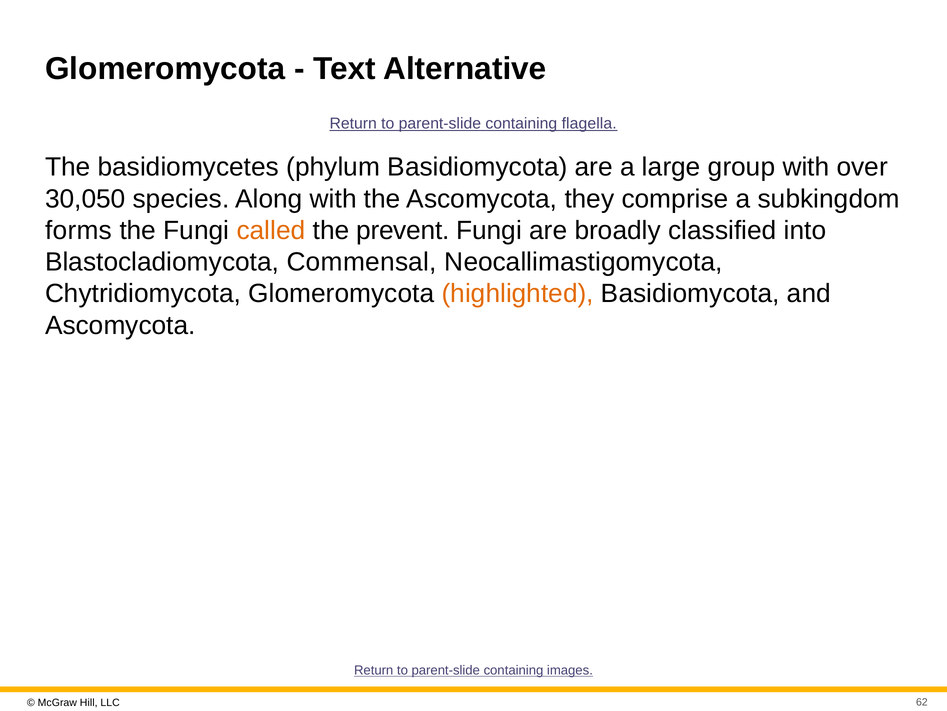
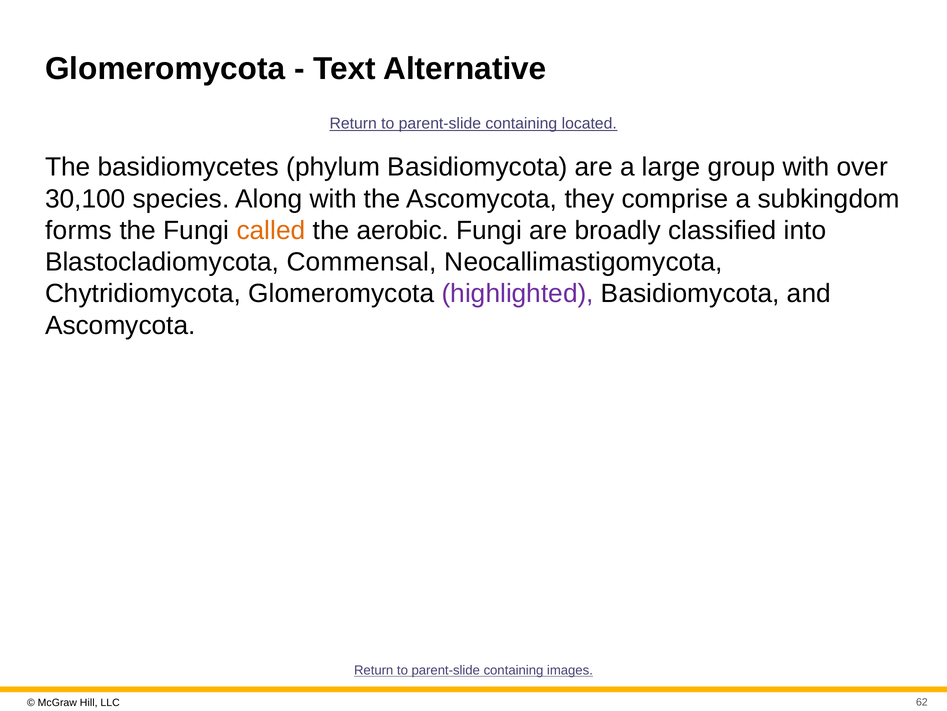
flagella: flagella -> located (589, 123)
30,050: 30,050 -> 30,100 (85, 199)
prevent: prevent -> aerobic (403, 230)
highlighted colour: orange -> purple (518, 293)
